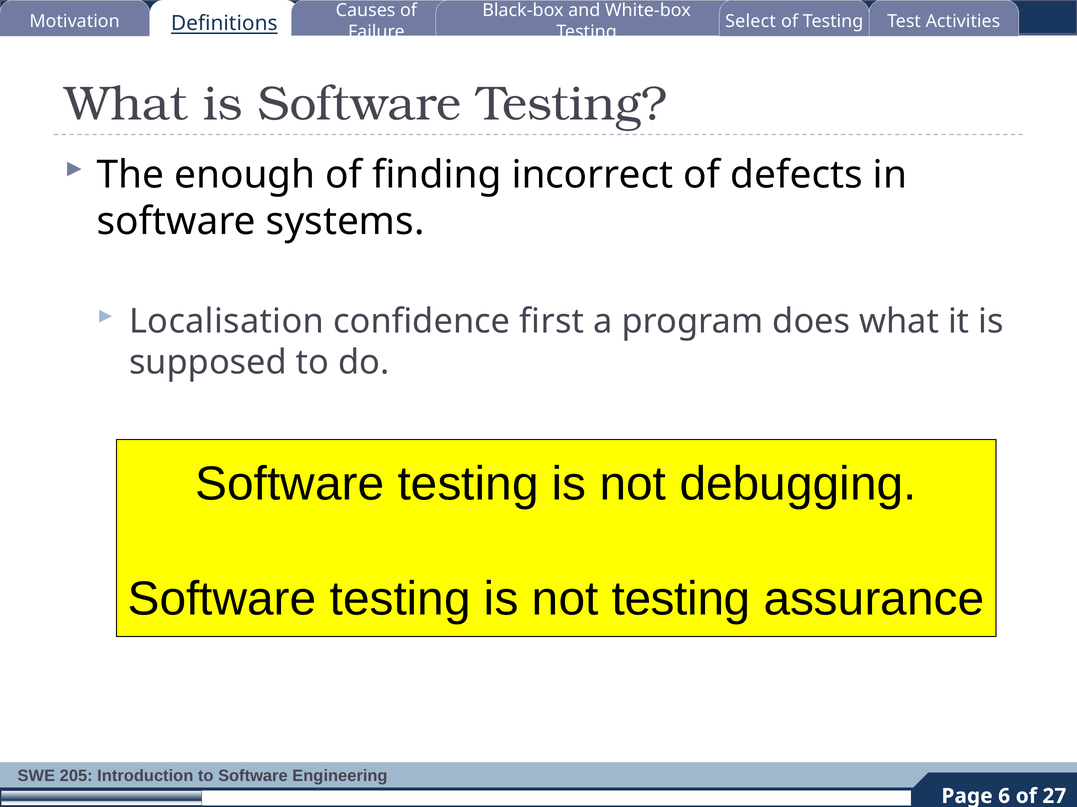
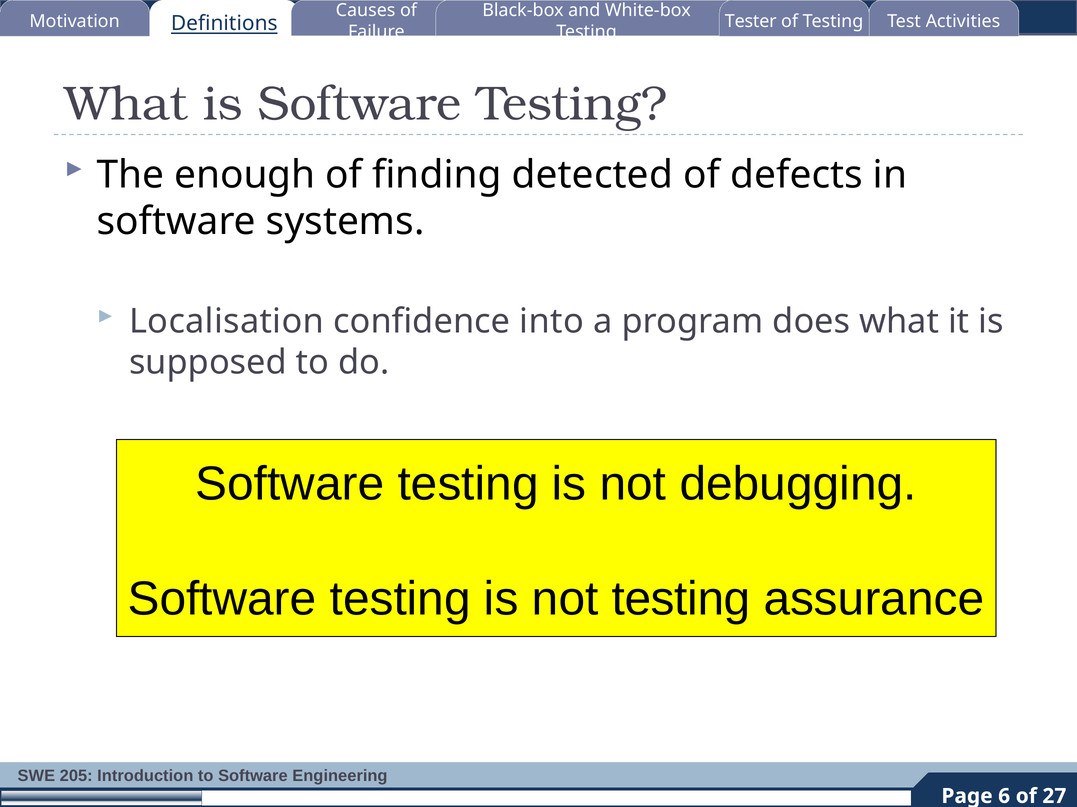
Select: Select -> Tester (751, 21)
incorrect: incorrect -> detected (592, 175)
first: first -> into (552, 322)
